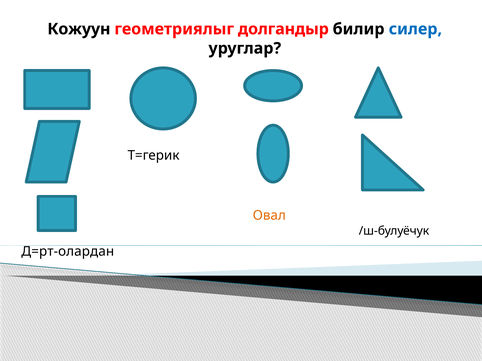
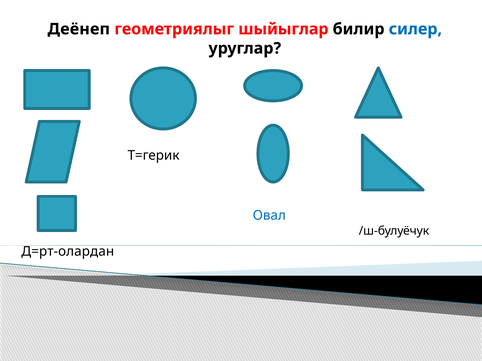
Кожуун: Кожуун -> Деёнеп (79, 29)
долгандыр: долгандыр -> шыйыглар (283, 29)
Овал colour: orange -> blue (269, 216)
